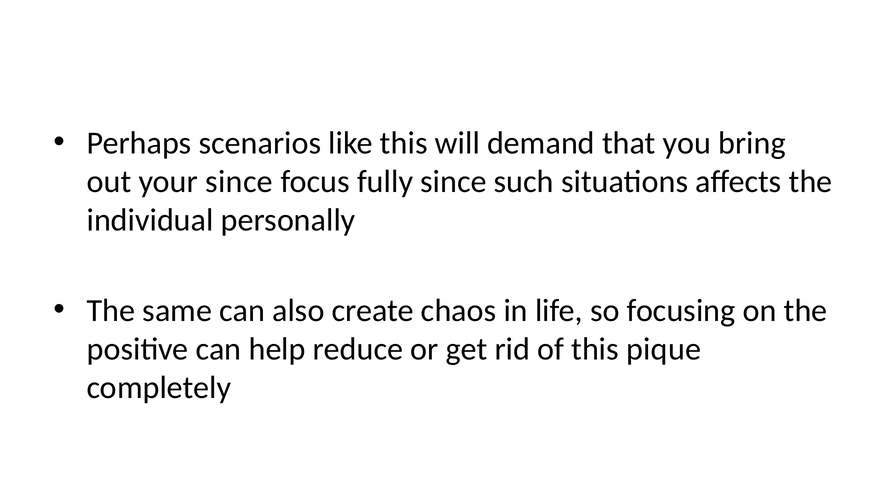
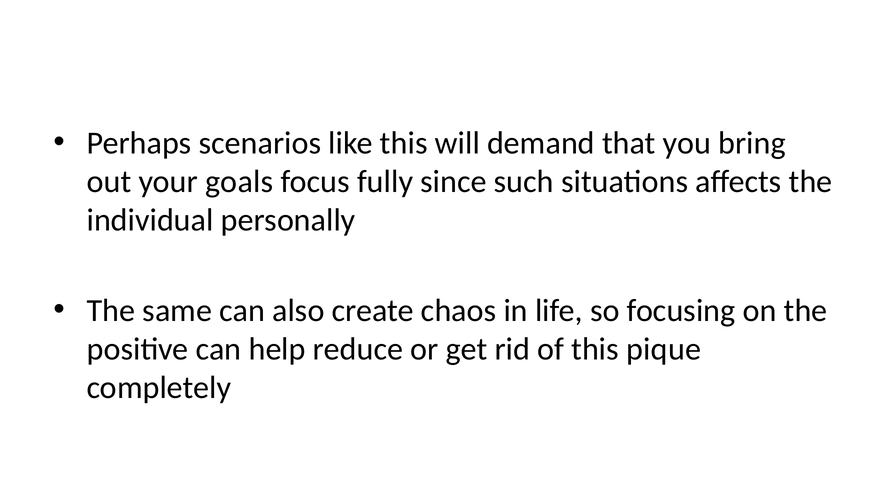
your since: since -> goals (239, 182)
